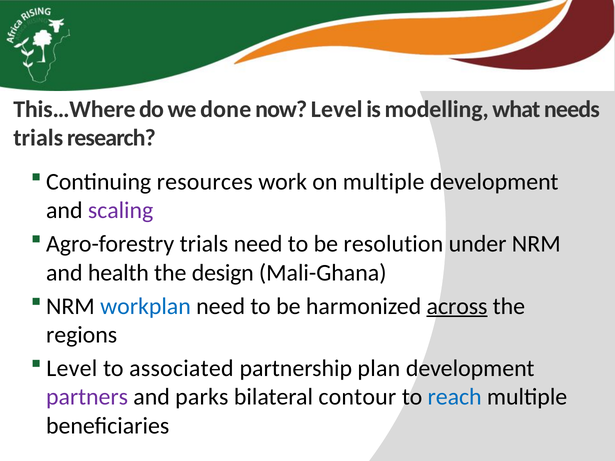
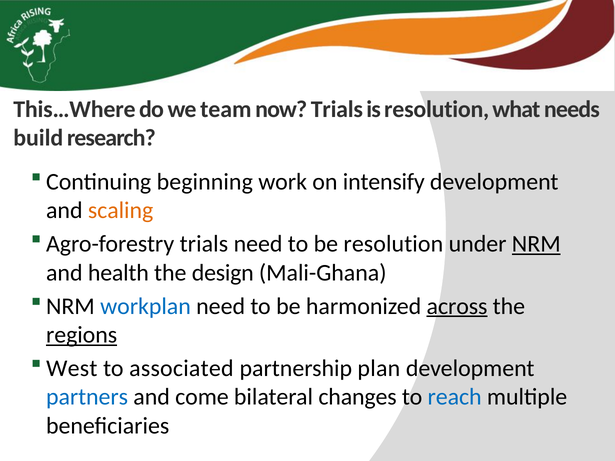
done: done -> team (226, 109)
now Level: Level -> Trials (337, 109)
is modelling: modelling -> resolution (437, 109)
trials: trials -> build (38, 138)
resources: resources -> beginning (205, 182)
on multiple: multiple -> intensify (384, 182)
scaling colour: purple -> orange (121, 211)
NRM underline: none -> present (536, 244)
regions underline: none -> present (82, 335)
Level: Level -> West (72, 369)
partners colour: purple -> blue (87, 397)
parks: parks -> come (202, 397)
contour: contour -> changes (358, 397)
